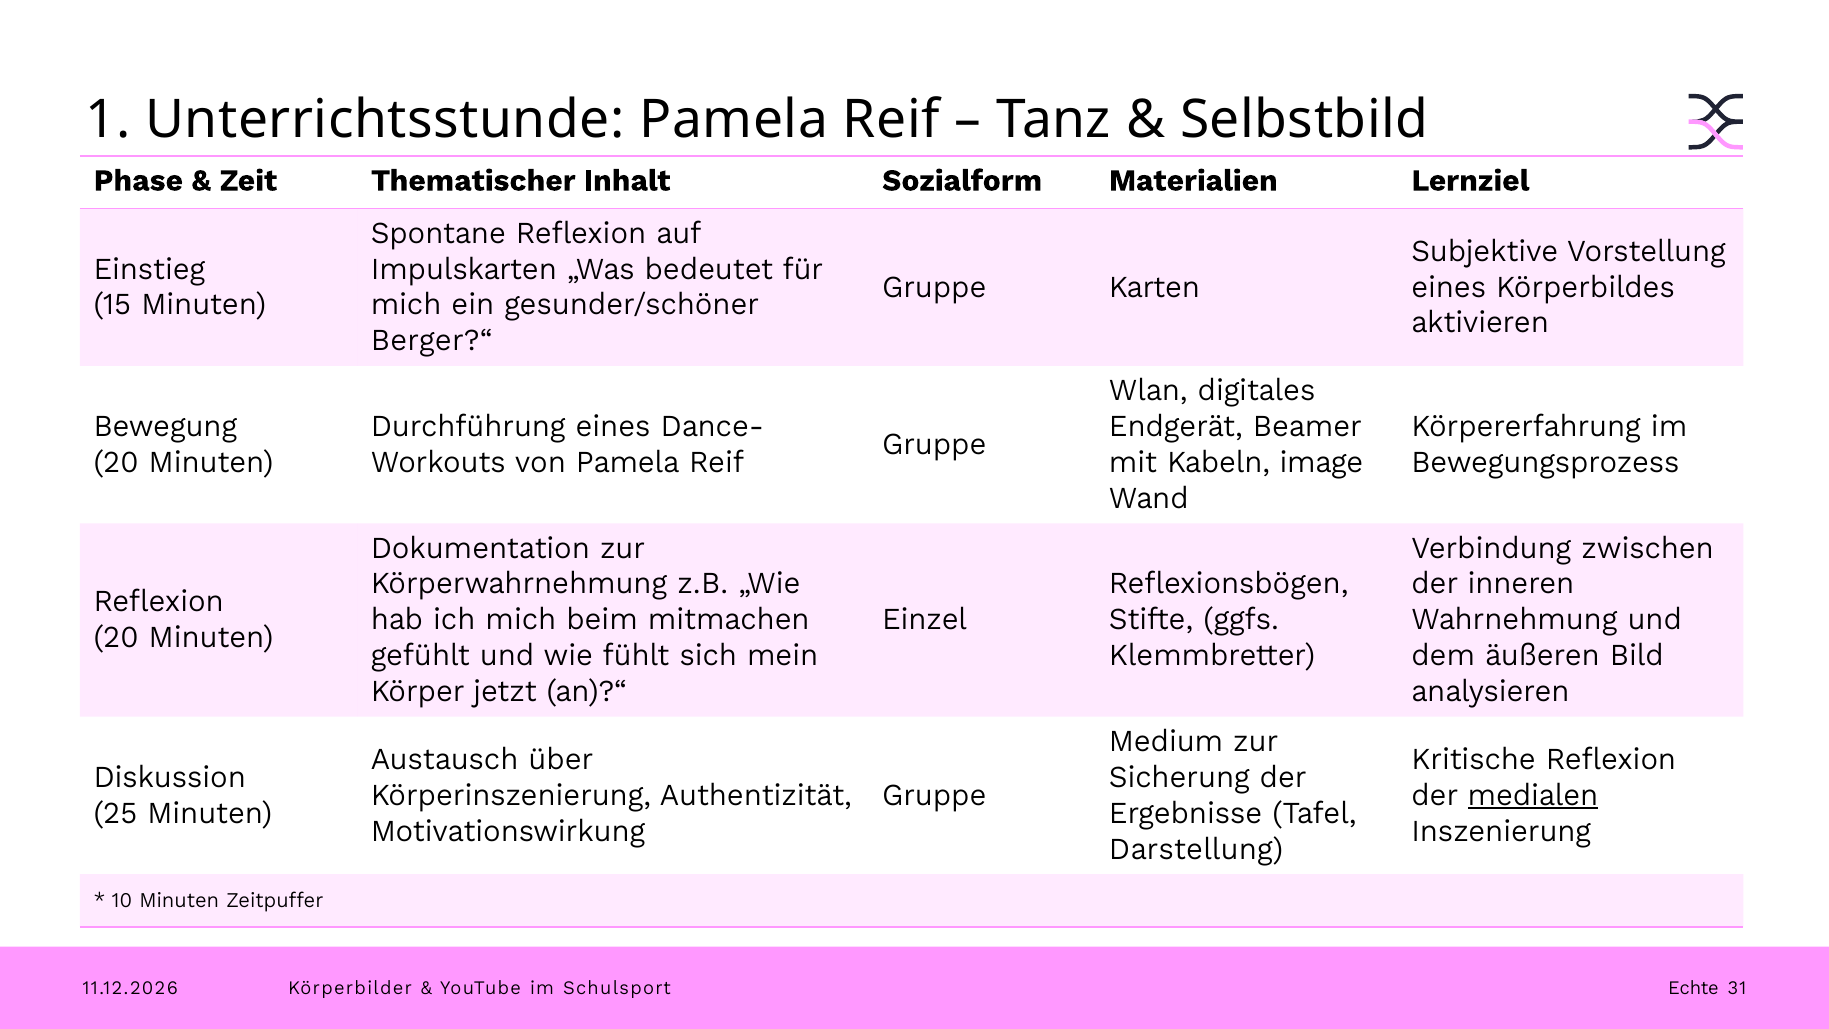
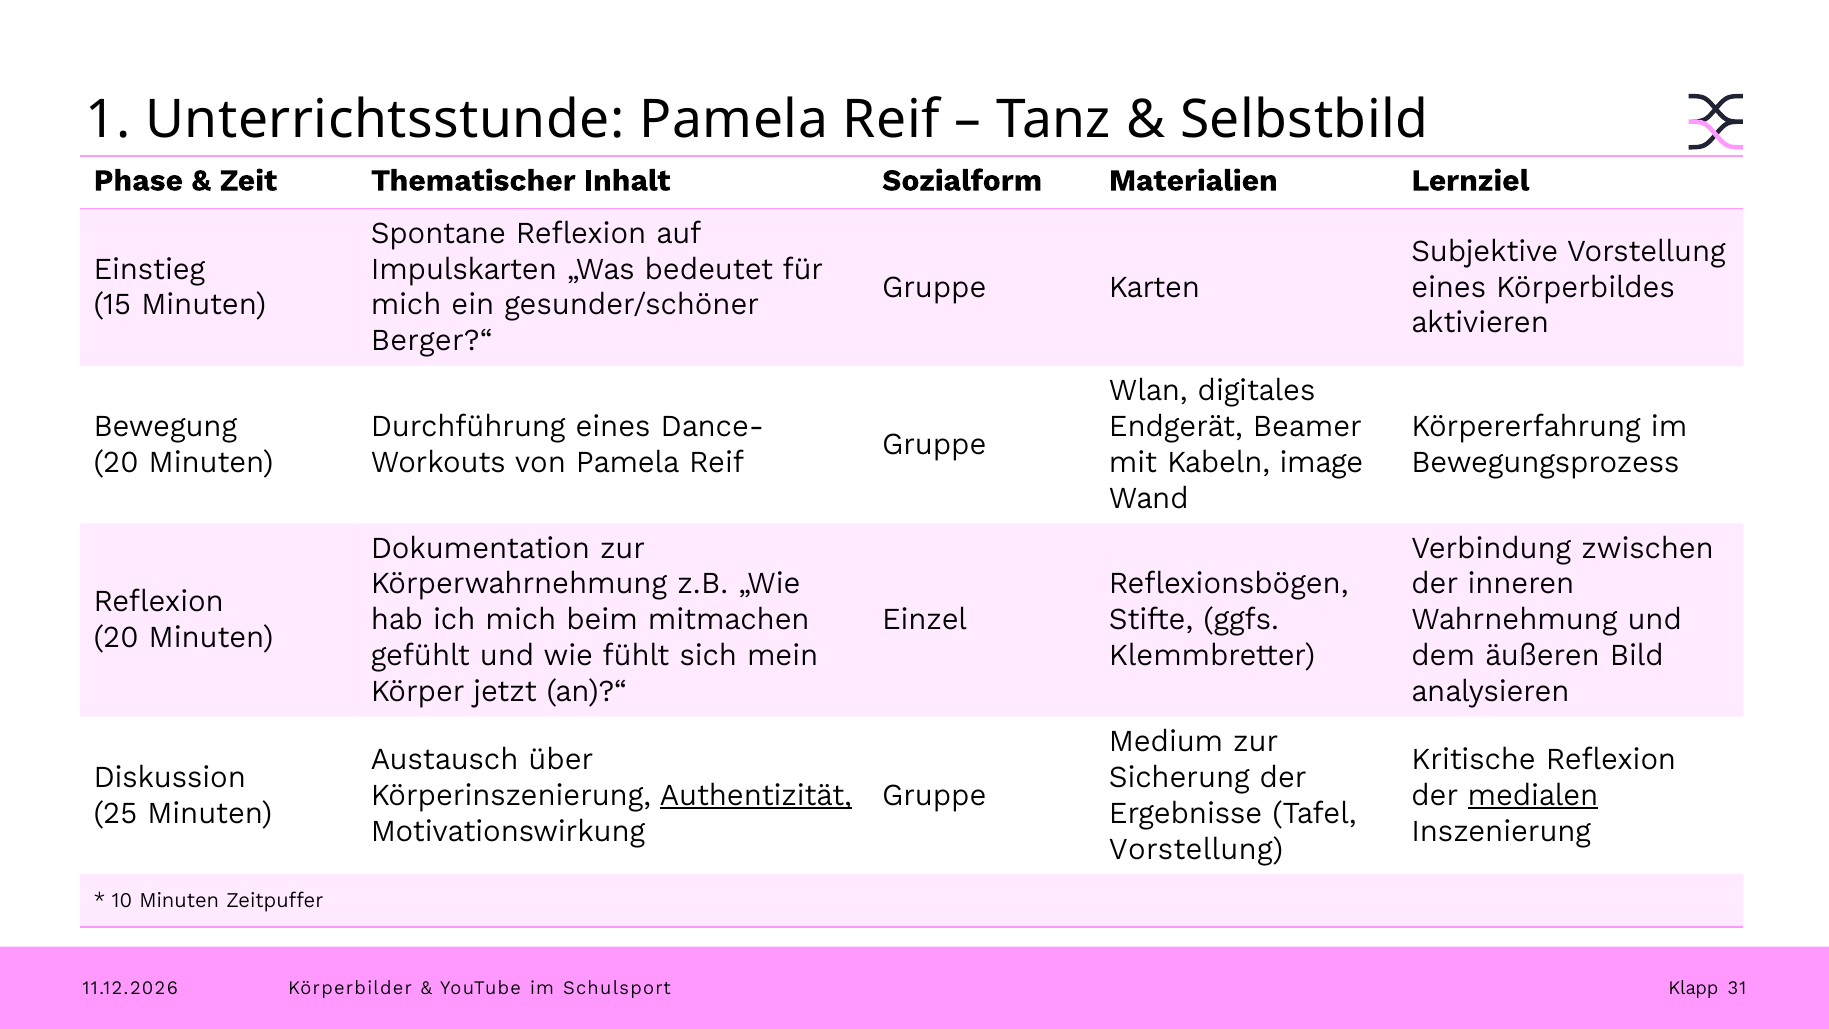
Authentizität underline: none -> present (756, 795)
Darstellung: Darstellung -> Vorstellung (1196, 849)
Echte: Echte -> Klapp (1693, 988)
